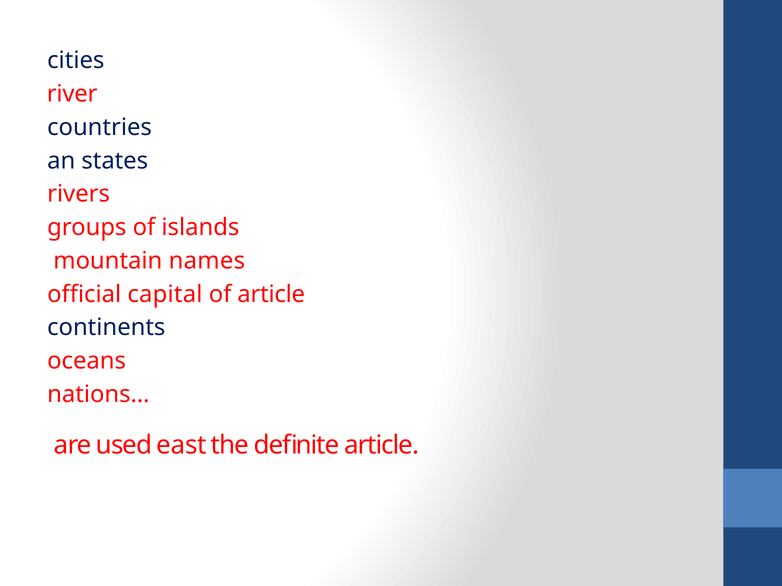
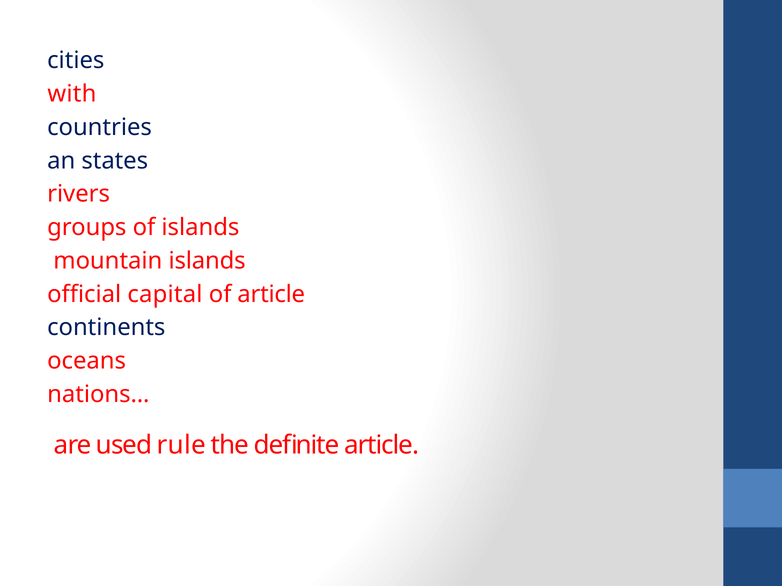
river: river -> with (72, 94)
mountain names: names -> islands (207, 261)
east: east -> rule (181, 445)
